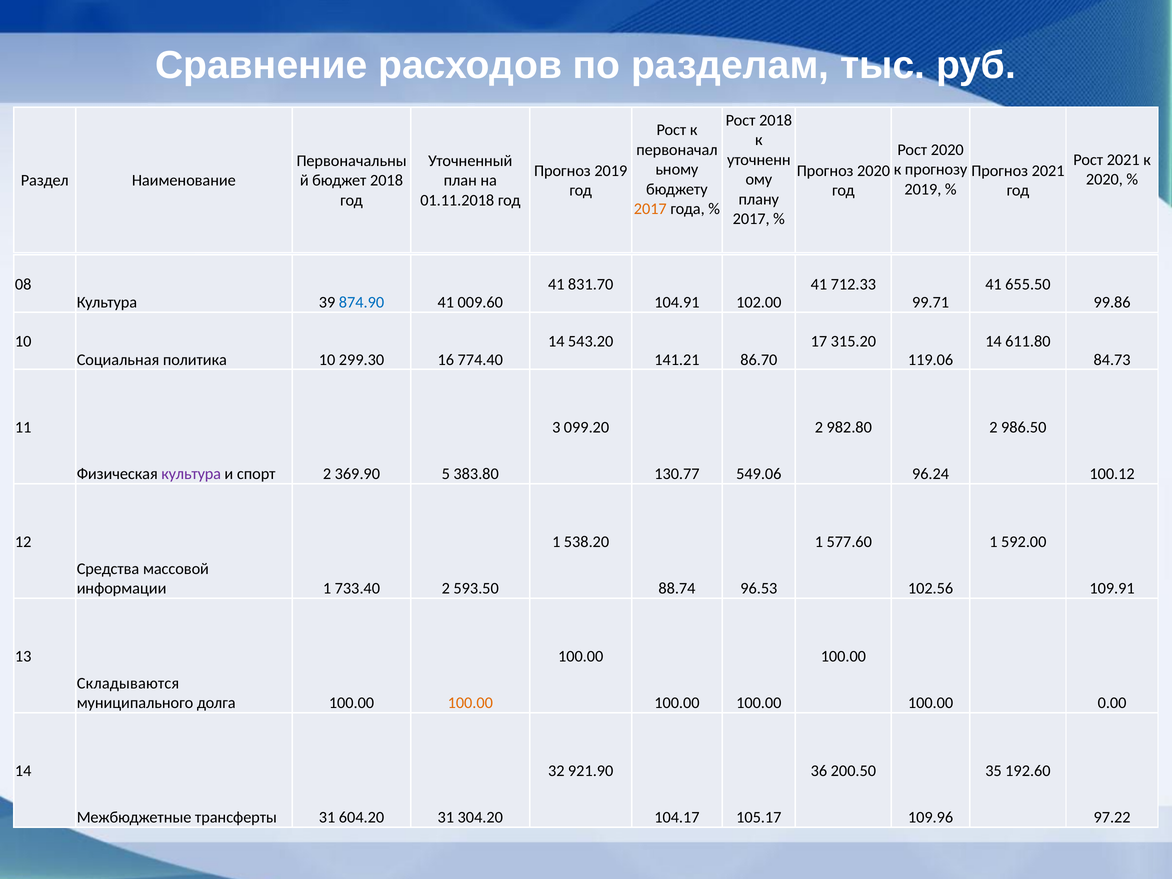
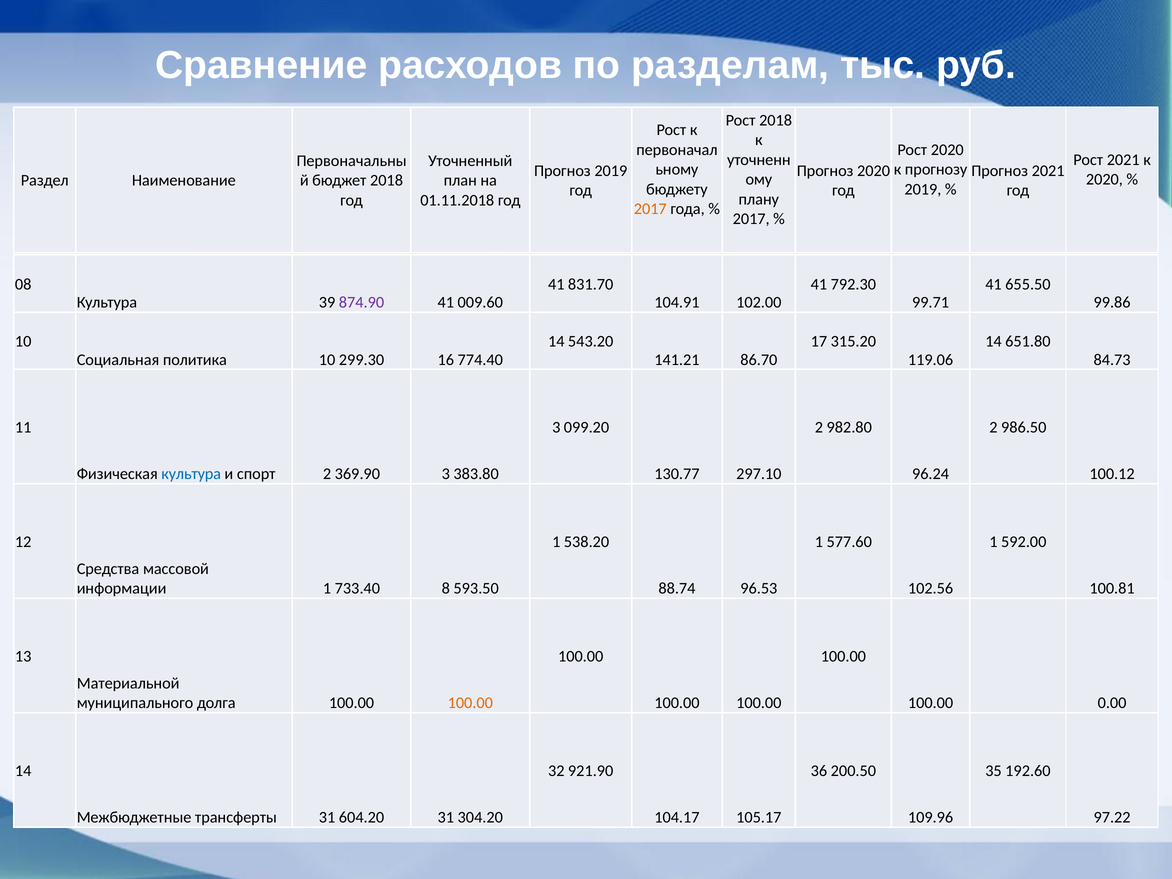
712.33: 712.33 -> 792.30 (853, 284)
874.90 colour: blue -> purple (361, 302)
611.80: 611.80 -> 651.80 (1028, 342)
культура colour: purple -> blue (191, 474)
369.90 5: 5 -> 3 (446, 474)
549.06: 549.06 -> 297.10 (759, 474)
733.40 2: 2 -> 8 (446, 589)
109.91: 109.91 -> 100.81 (1112, 589)
Складываются: Складываются -> Материальной (128, 683)
